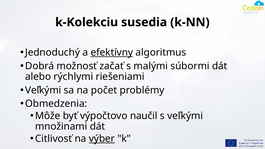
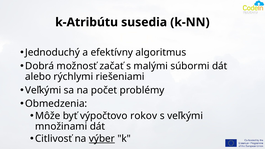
k-Kolekciu: k-Kolekciu -> k-Atribútu (87, 22)
efektívny underline: present -> none (112, 52)
naučil: naučil -> rokov (144, 116)
